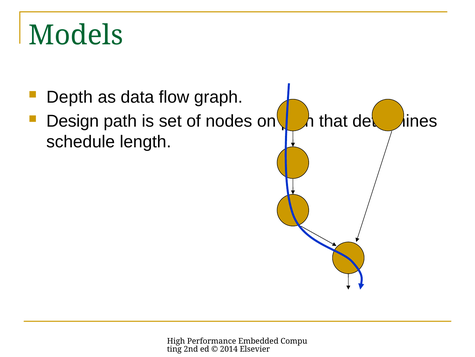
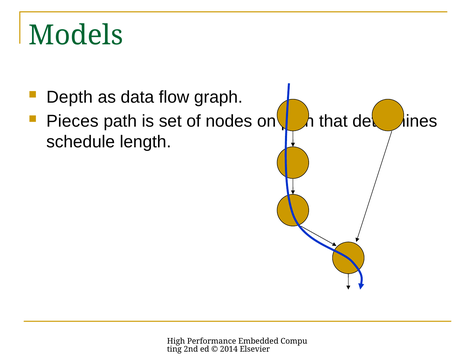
Design: Design -> Pieces (72, 121)
